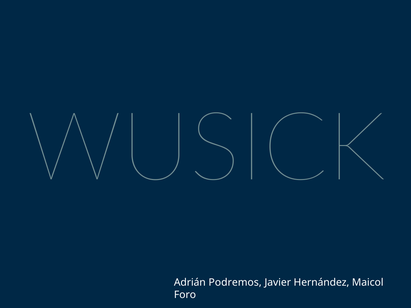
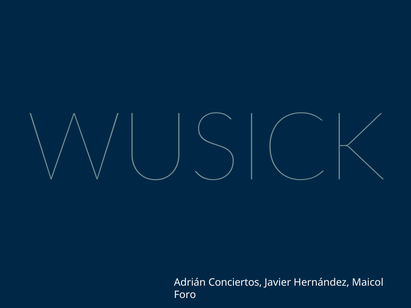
Podremos: Podremos -> Conciertos (235, 283)
